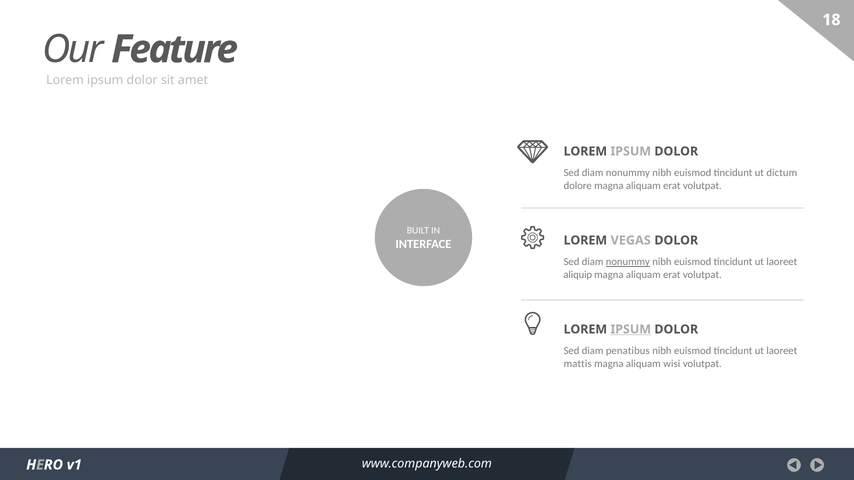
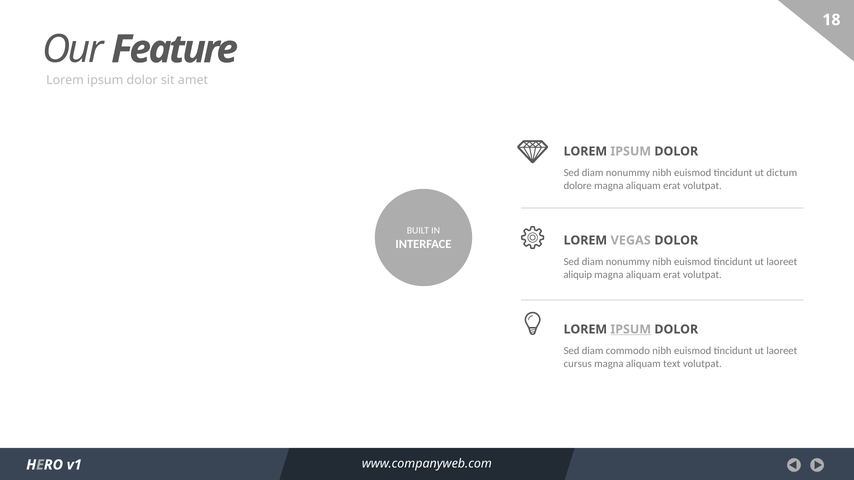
nonummy underline: present -> none (628, 262)
penatibus: penatibus -> commodo (628, 351)
mattis: mattis -> cursus (578, 364)
wisi: wisi -> text (672, 364)
